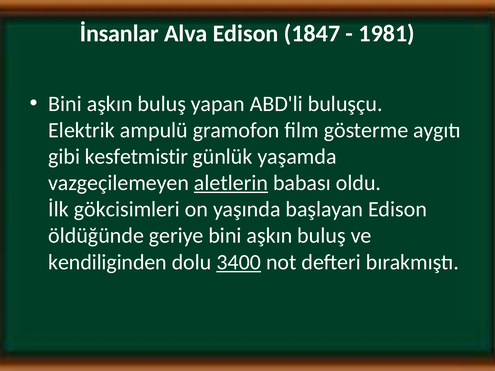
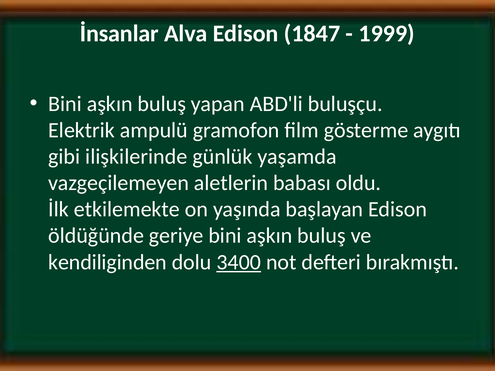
1981: 1981 -> 1999 (387, 33)
kesfetmistir: kesfetmistir -> ilişkilerinde (136, 157)
aletlerin underline: present -> none (231, 183)
gökcisimleri: gökcisimleri -> etkilemekte (127, 209)
